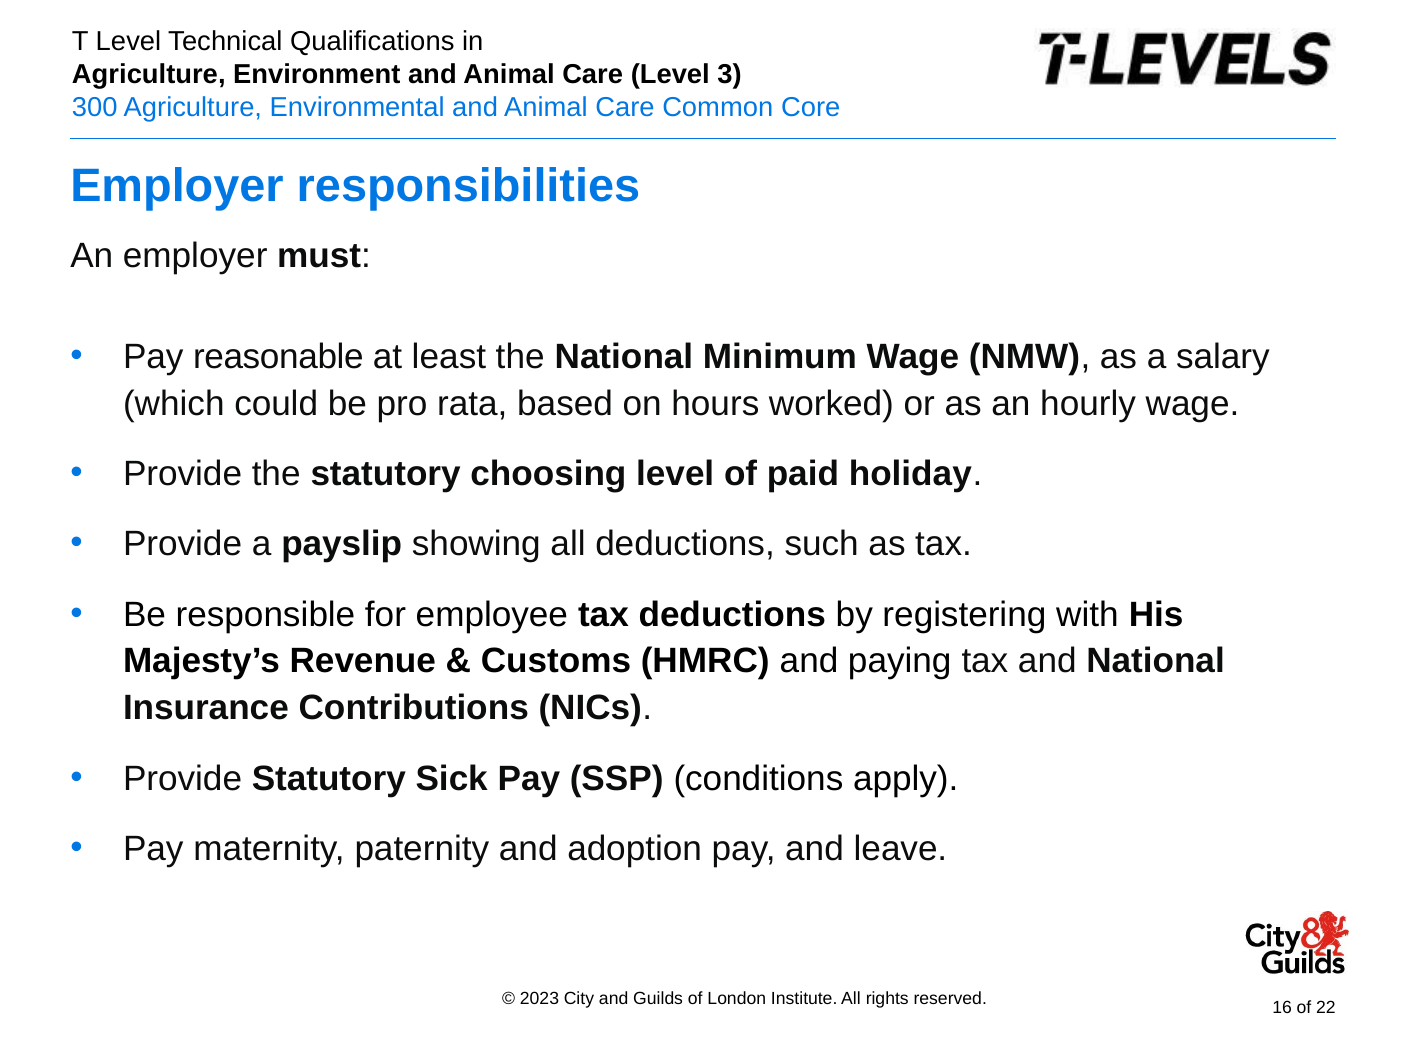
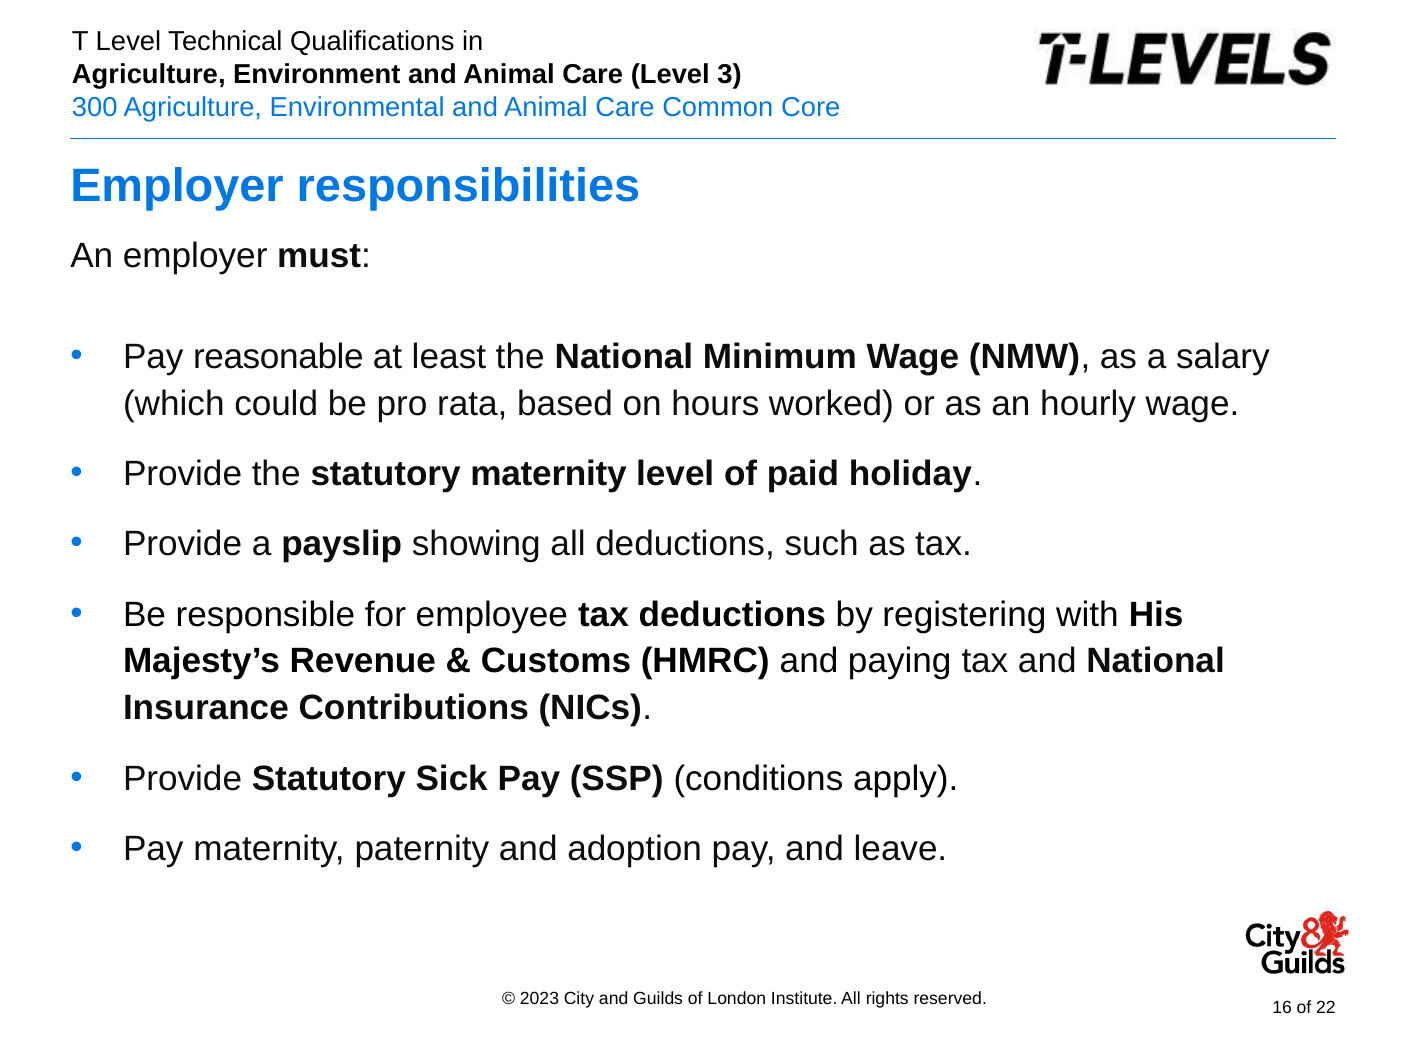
statutory choosing: choosing -> maternity (549, 474)
